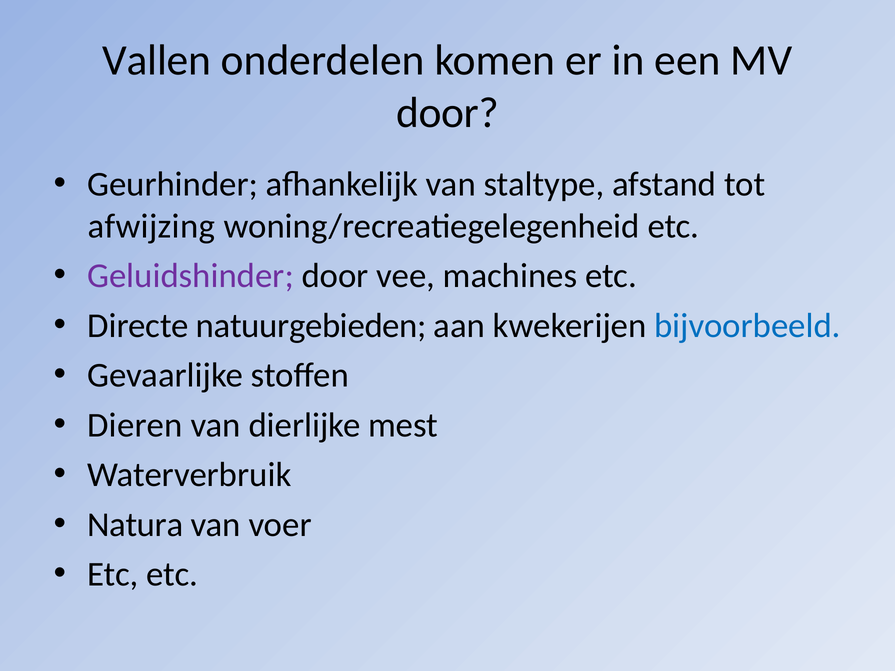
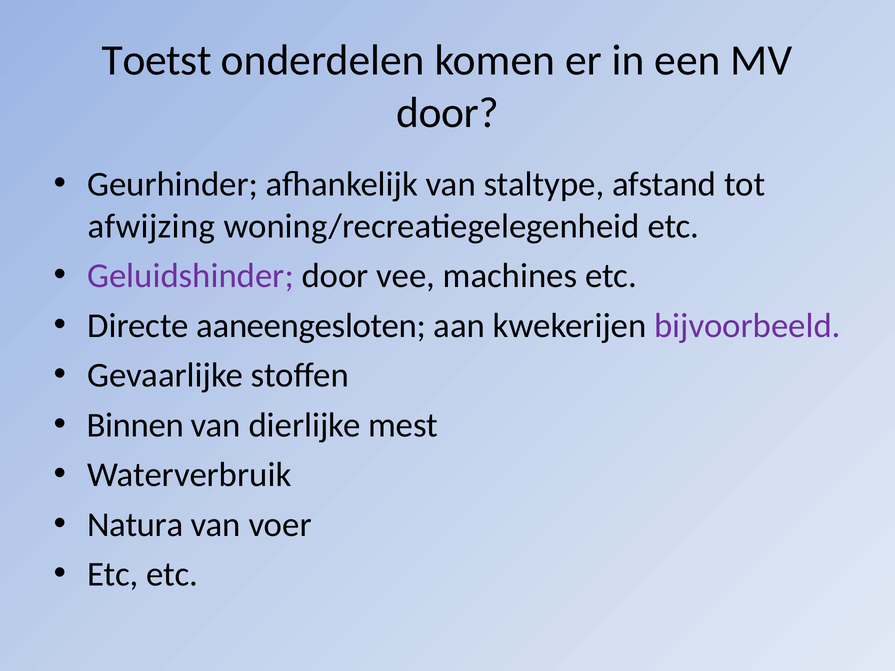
Vallen: Vallen -> Toetst (157, 60)
natuurgebieden: natuurgebieden -> aaneengesloten (311, 326)
bijvoorbeeld colour: blue -> purple (747, 326)
Dieren: Dieren -> Binnen (135, 425)
